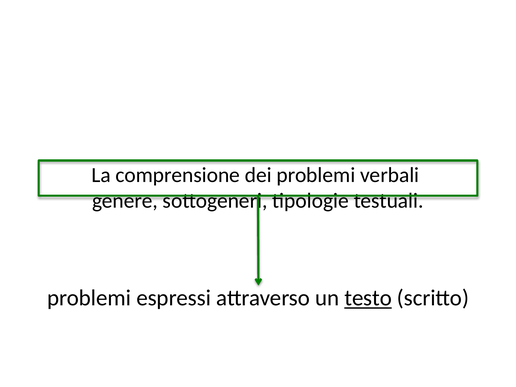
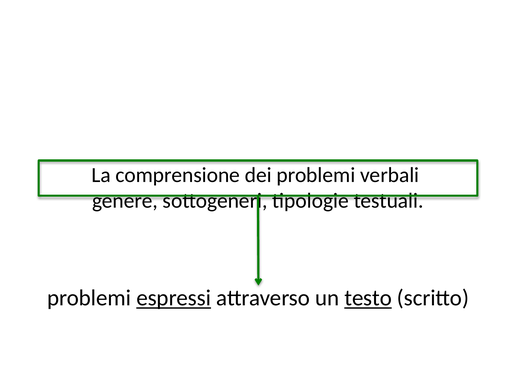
espressi underline: none -> present (174, 298)
